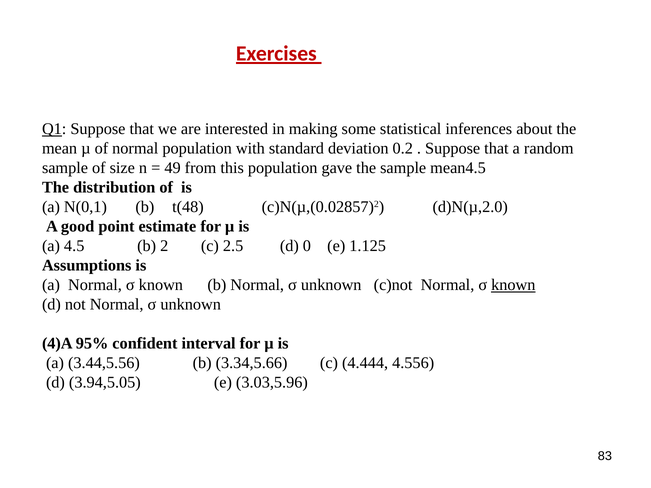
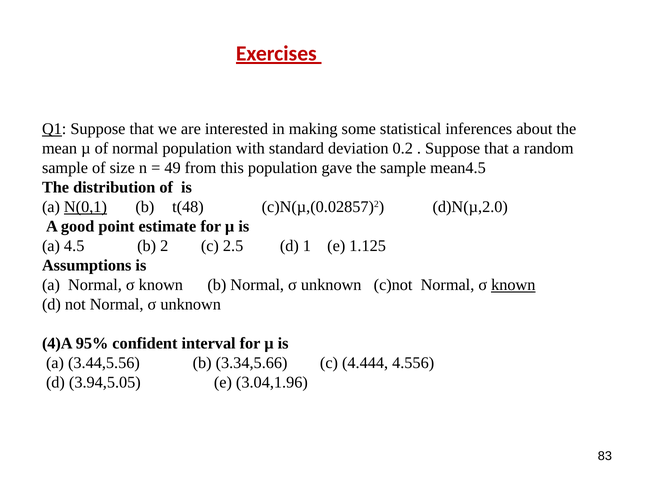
N(0,1 underline: none -> present (85, 207)
0: 0 -> 1 (307, 246)
3.03,5.96: 3.03,5.96 -> 3.04,1.96 (272, 383)
